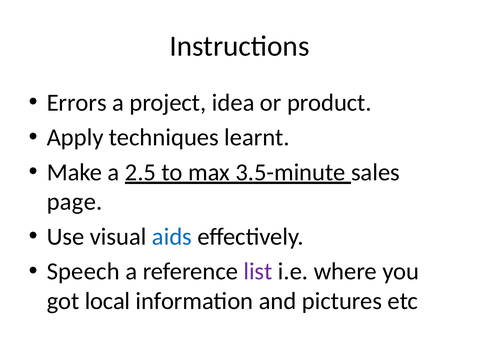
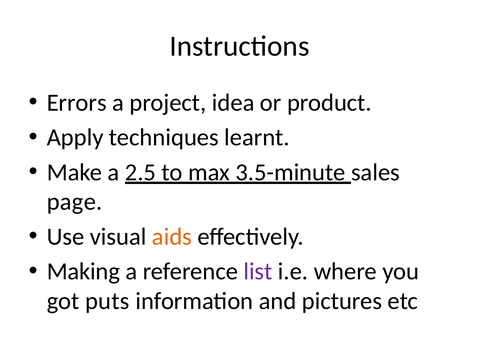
aids colour: blue -> orange (172, 237)
Speech: Speech -> Making (83, 272)
local: local -> puts (107, 301)
